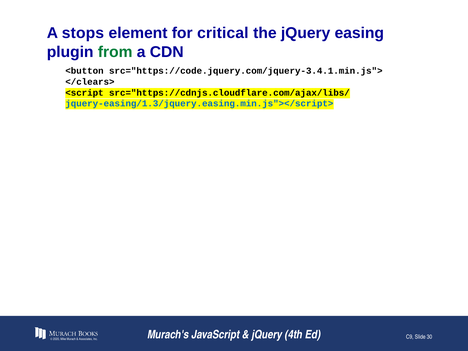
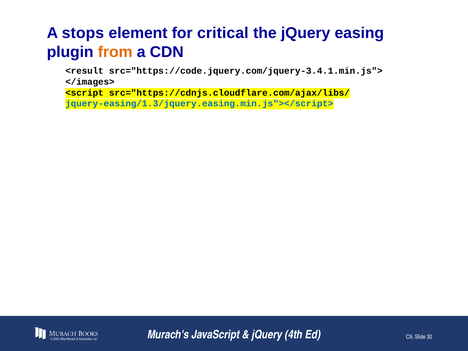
from colour: green -> orange (115, 52)
<button: <button -> <result (84, 71)
</clears>: </clears> -> </images> (90, 82)
